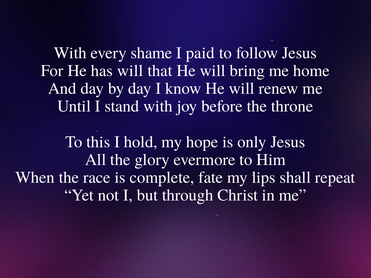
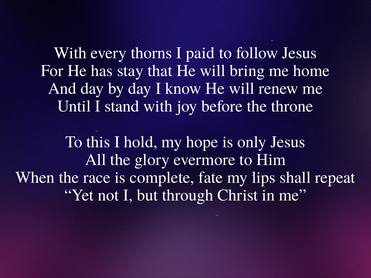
shame: shame -> thorns (151, 53)
has will: will -> stay (130, 71)
